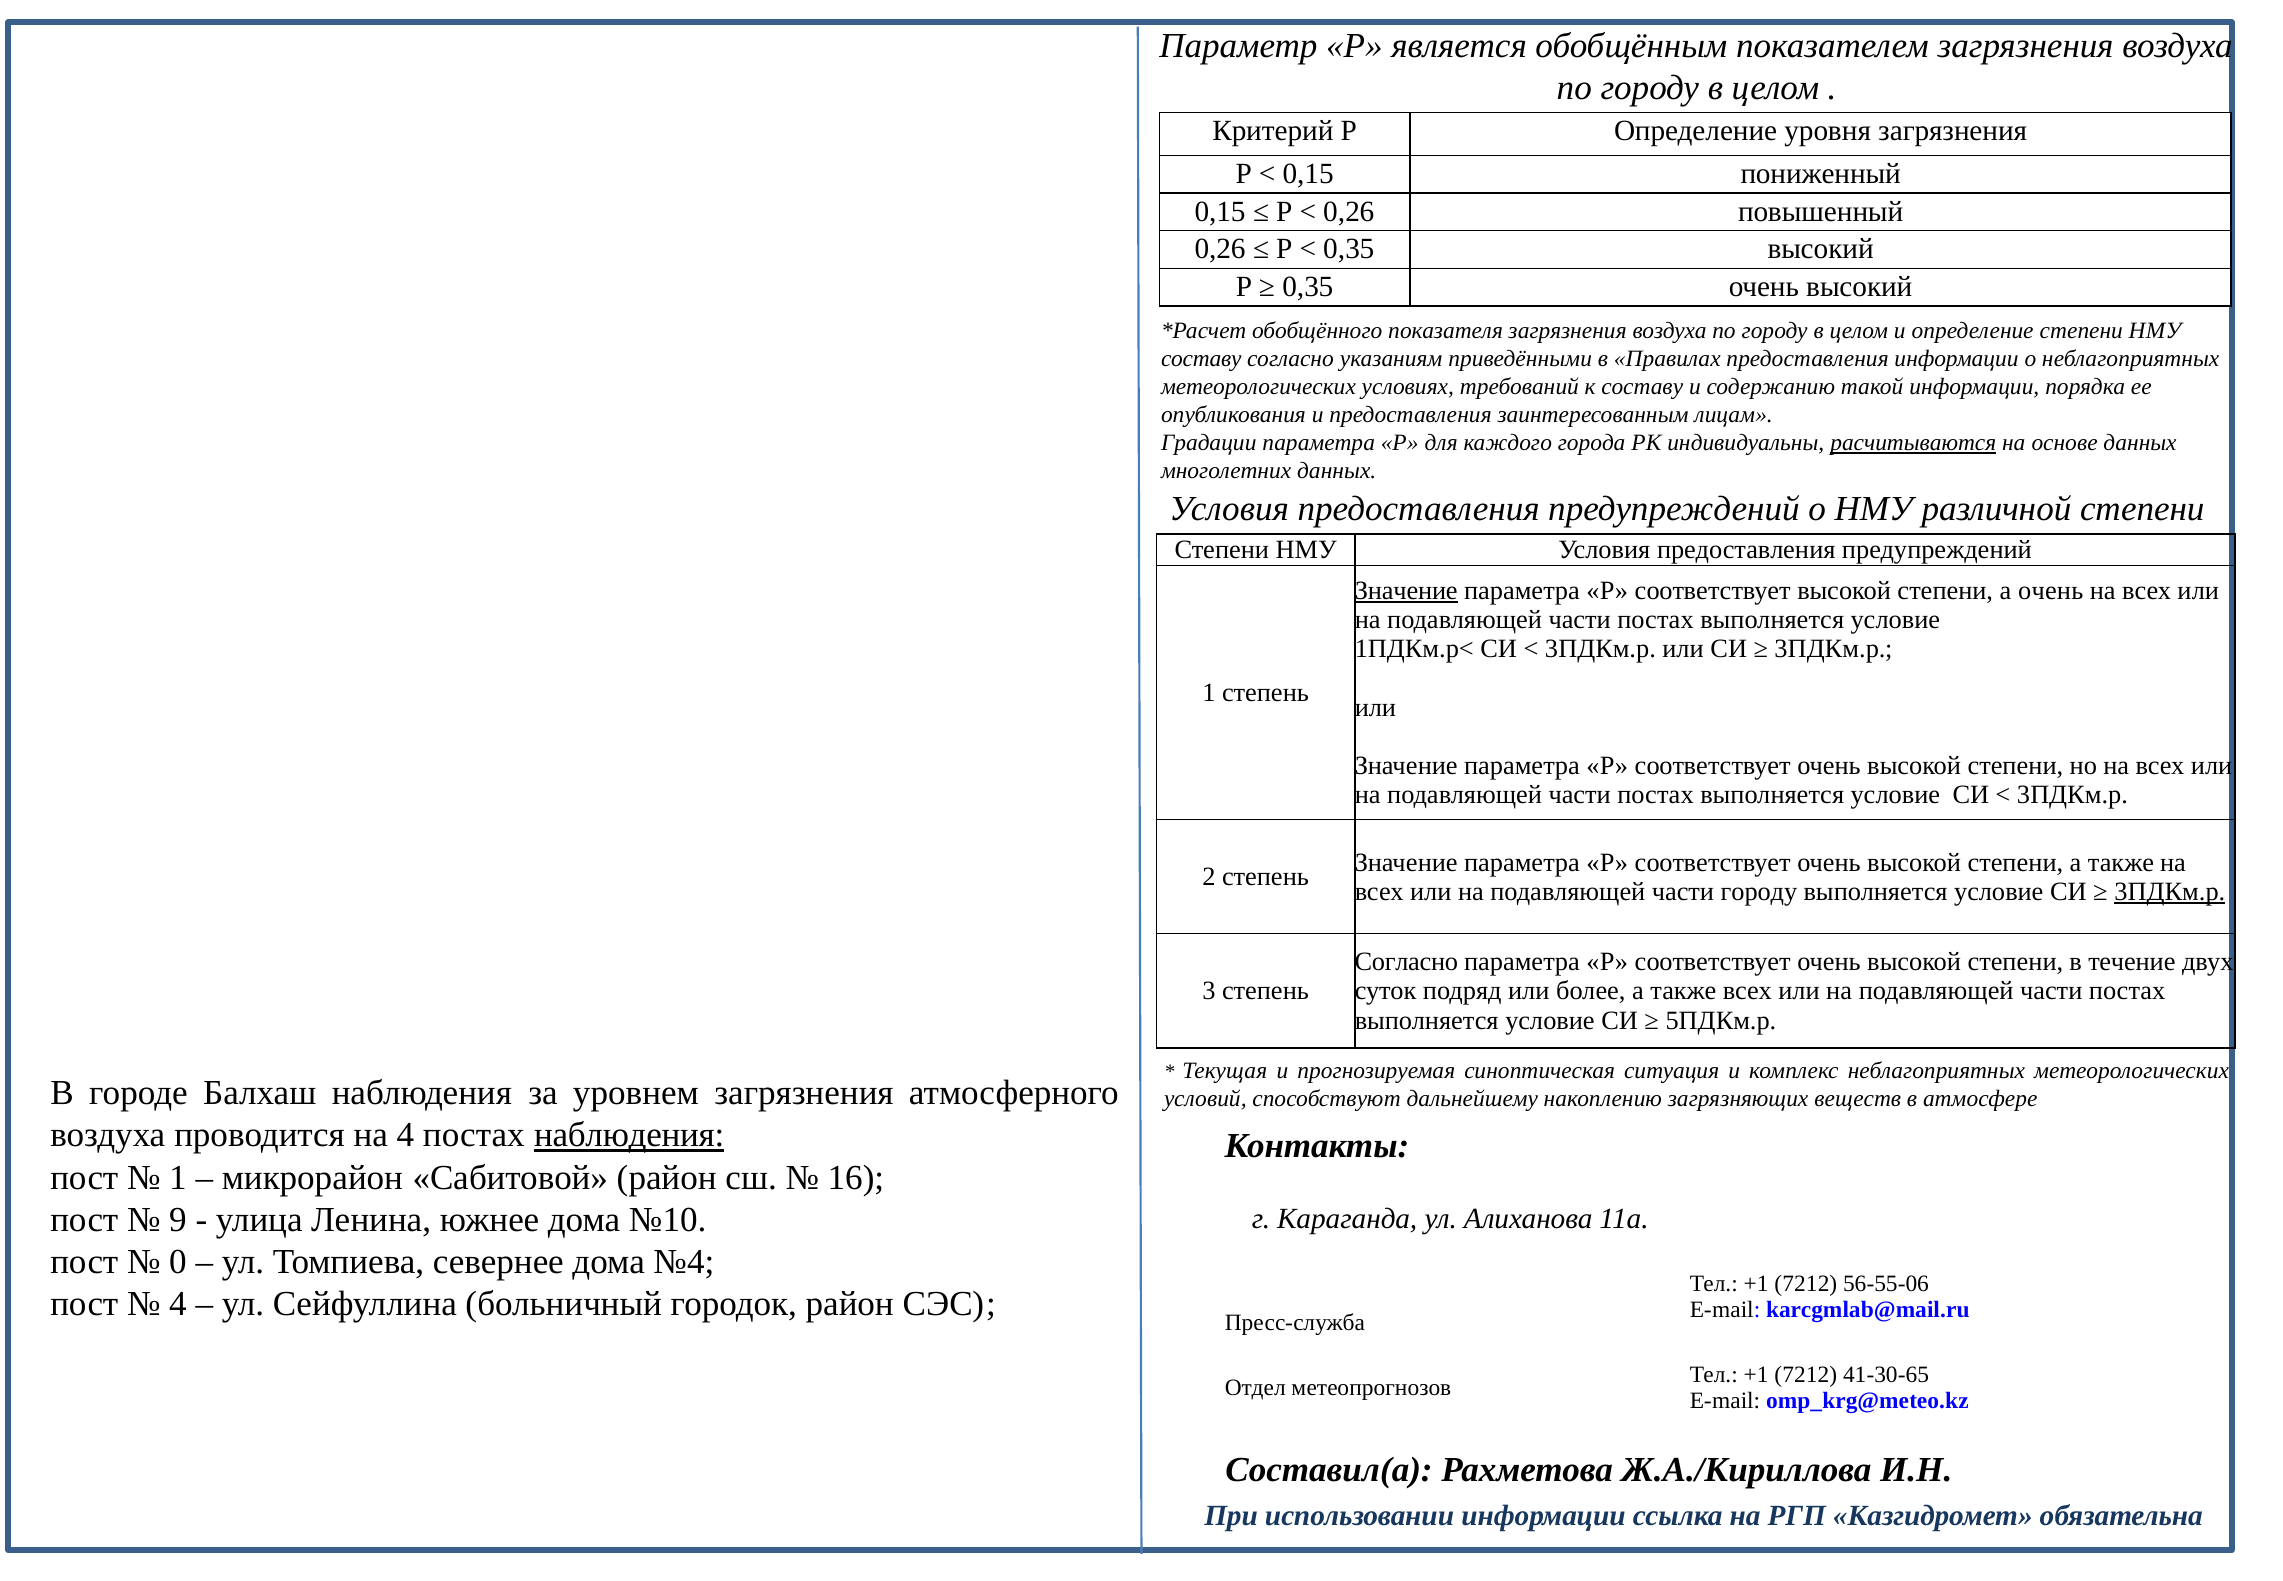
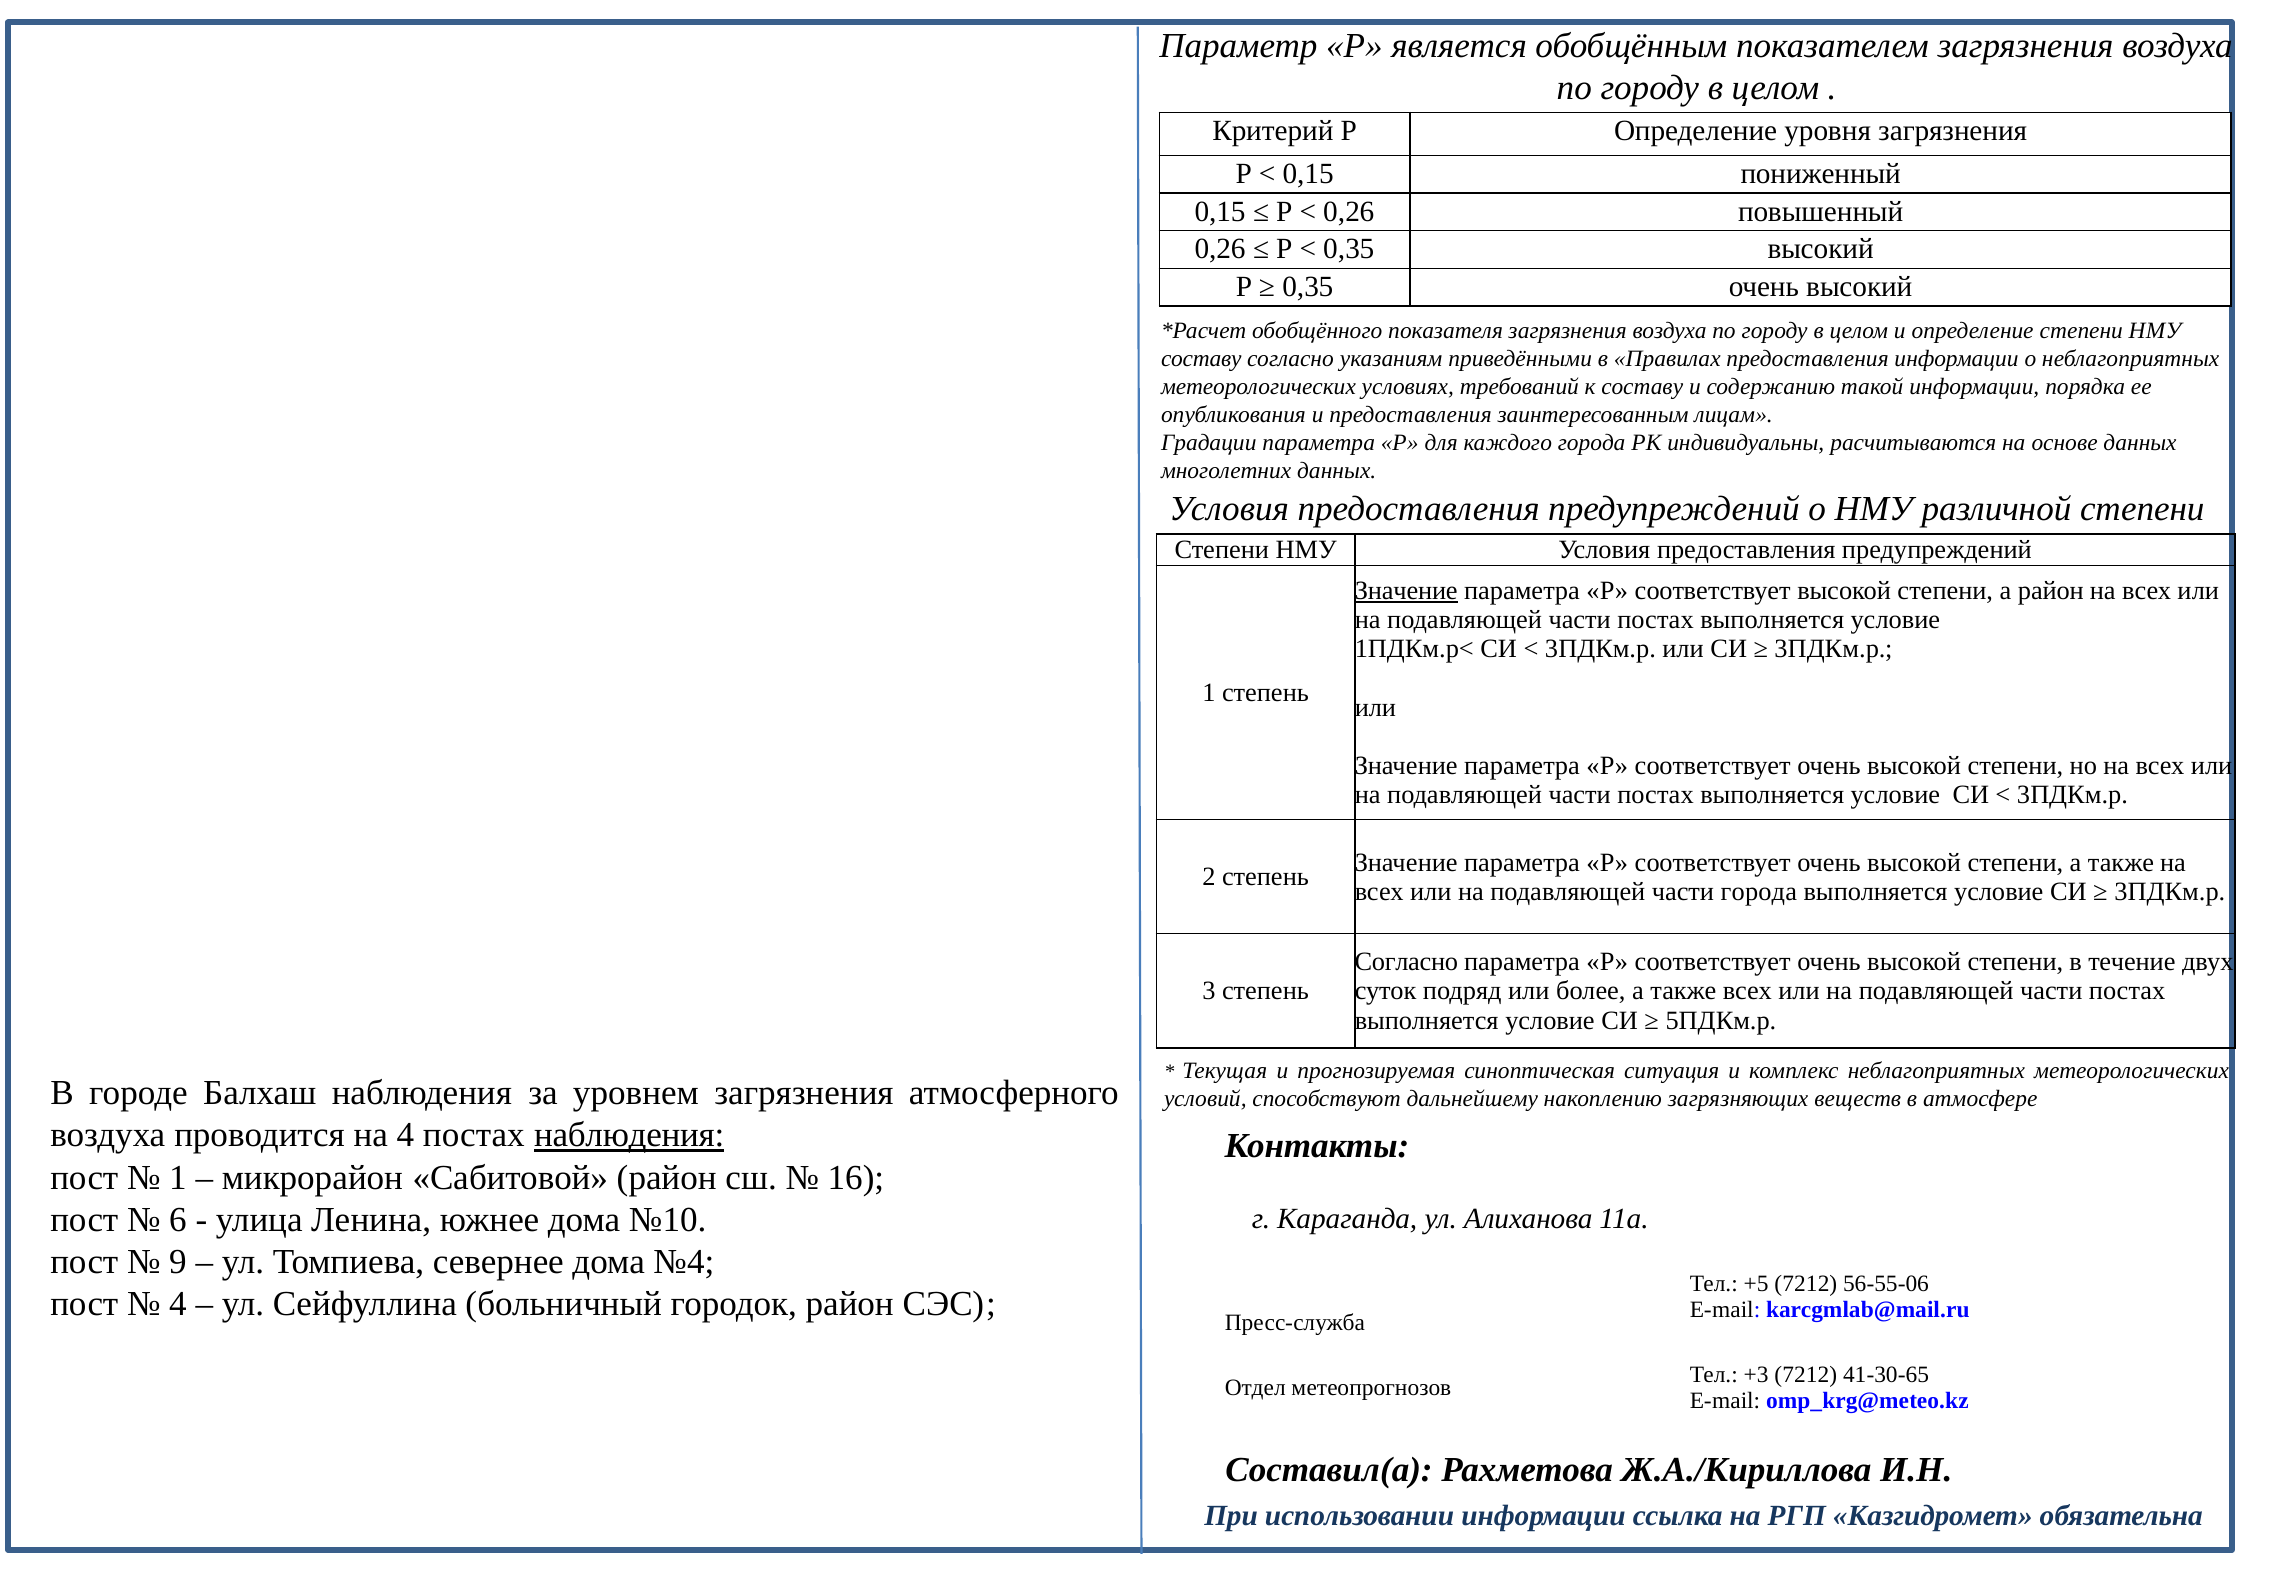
расчитываются underline: present -> none (1913, 443)
а очень: очень -> район (2051, 590)
части городу: городу -> города (1759, 891)
3ПДКм.р underline: present -> none (2170, 891)
9: 9 -> 6 (178, 1219)
0: 0 -> 9 (178, 1261)
+1: +1 -> +5 (1756, 1283)
+1: +1 -> +3 (1756, 1375)
